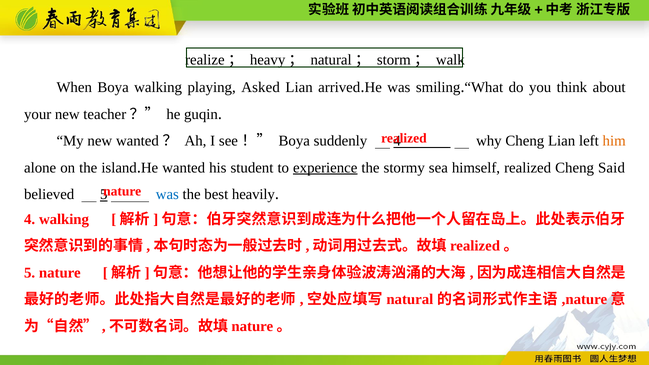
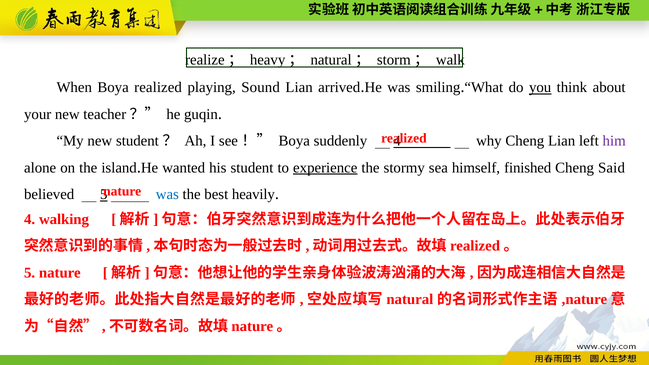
Boya walking: walking -> realized (158, 88)
Asked: Asked -> Sound (261, 88)
you underline: none -> present (540, 88)
new wanted: wanted -> student (137, 141)
him colour: orange -> purple (614, 141)
himself realized: realized -> finished (528, 168)
